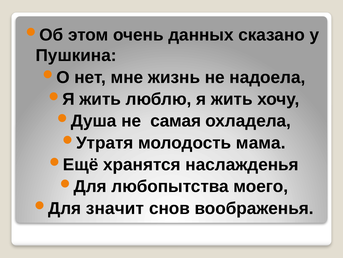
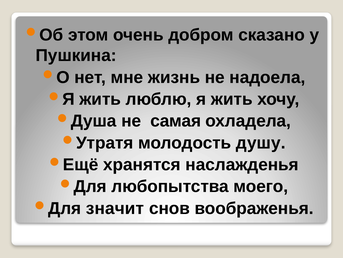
данных: данных -> добром (201, 35)
мама: мама -> душу (261, 142)
